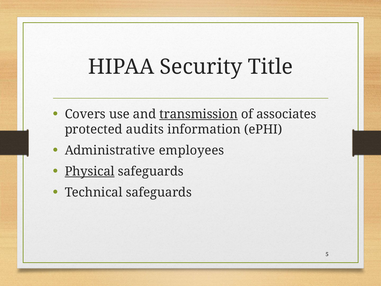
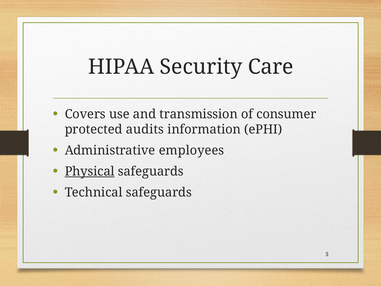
Title: Title -> Care (271, 67)
transmission underline: present -> none (199, 114)
associates: associates -> consumer (286, 114)
